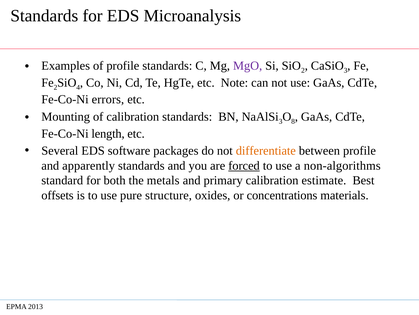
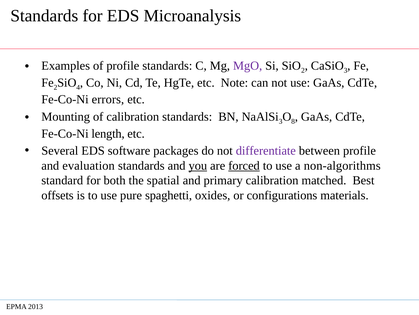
differentiate colour: orange -> purple (266, 151)
apparently: apparently -> evaluation (89, 165)
you underline: none -> present (198, 165)
metals: metals -> spatial (163, 180)
estimate: estimate -> matched (324, 180)
structure: structure -> spaghetti (169, 195)
concentrations: concentrations -> configurations (282, 195)
